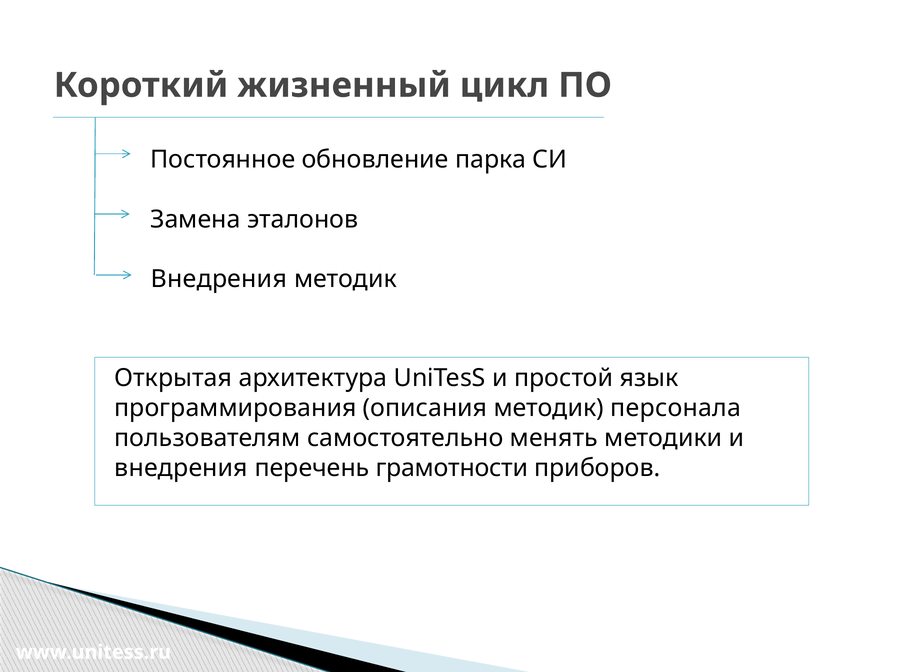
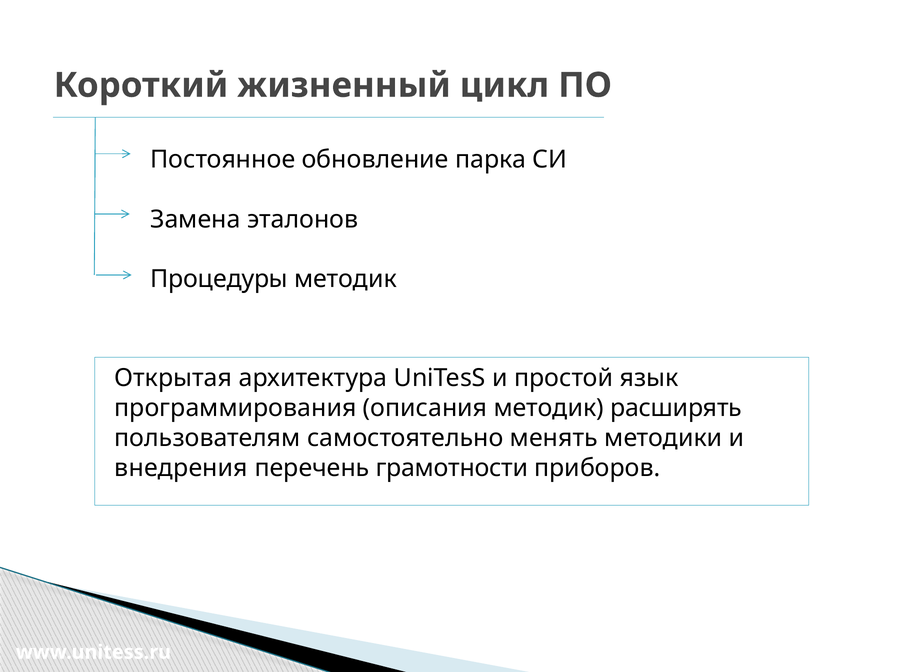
Внедрения: Внедрения -> Процедуры (219, 279)
персонала: персонала -> расширять (676, 409)
